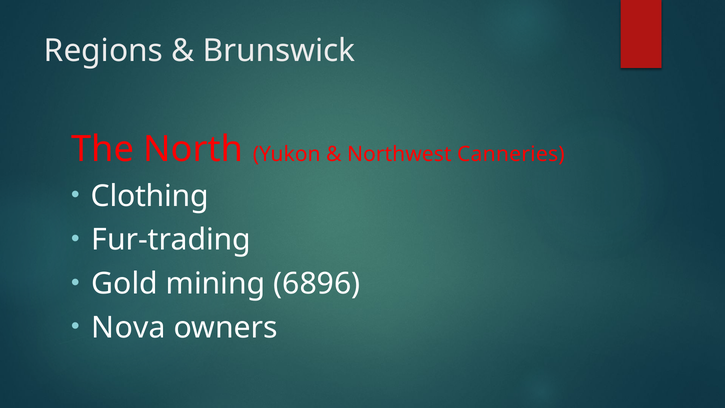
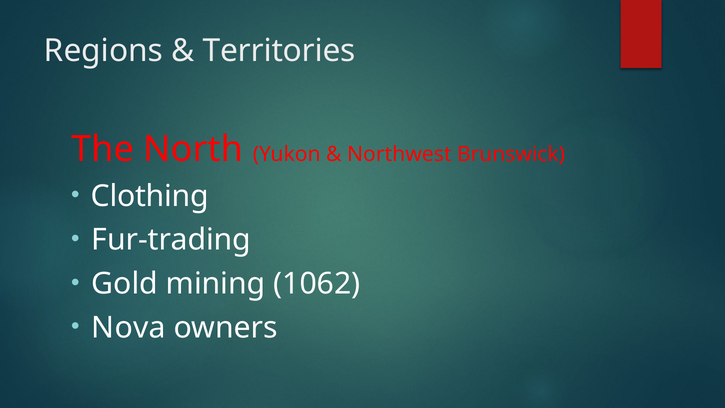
Brunswick: Brunswick -> Territories (279, 51)
Canneries: Canneries -> Brunswick (511, 154)
6896: 6896 -> 1062 (317, 284)
